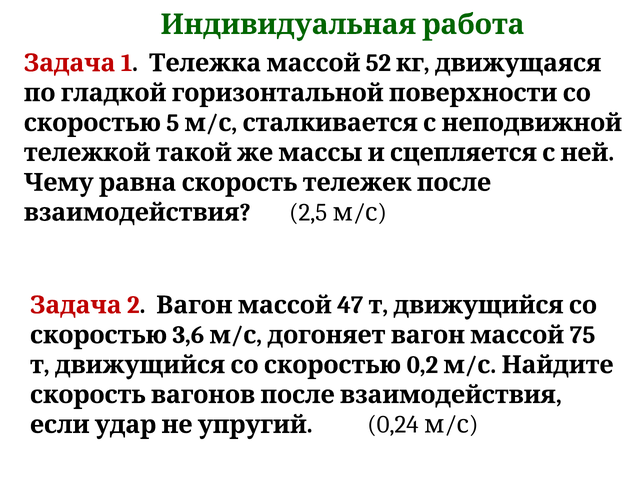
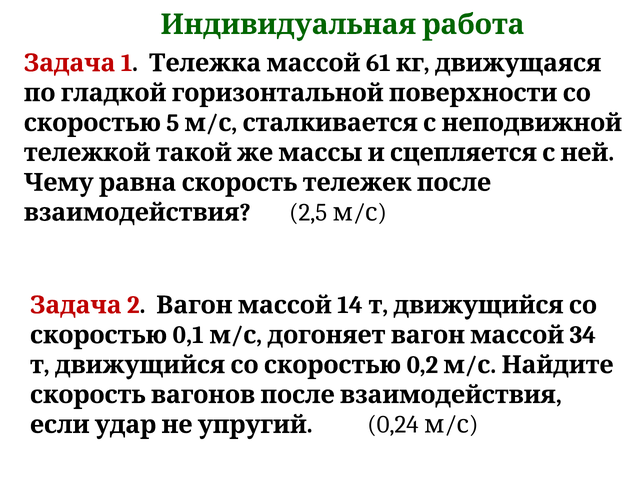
52: 52 -> 61 (378, 63)
47: 47 -> 14 (350, 305)
3,6: 3,6 -> 0,1 (188, 335)
75: 75 -> 34 (583, 335)
